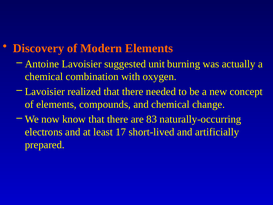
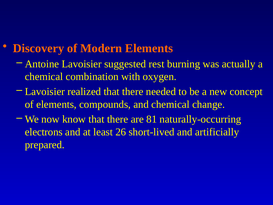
unit: unit -> rest (157, 64)
83: 83 -> 81 (152, 119)
17: 17 -> 26 (121, 132)
